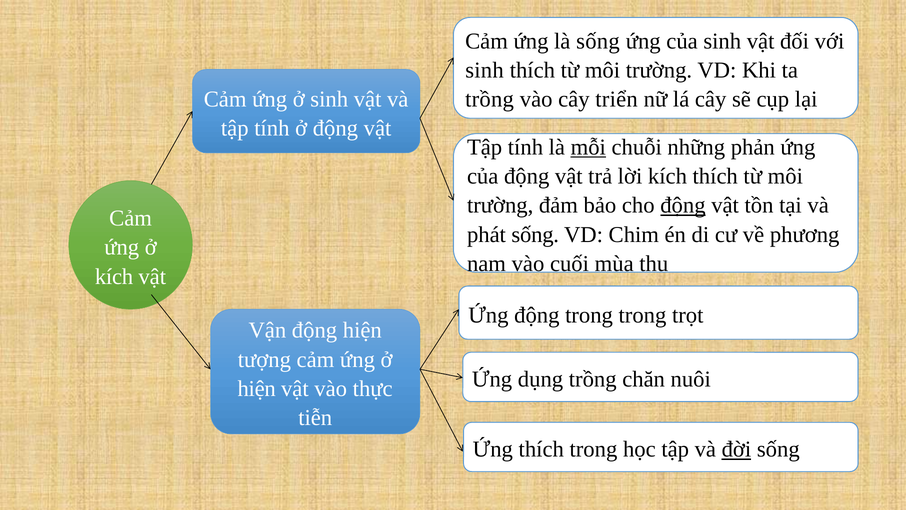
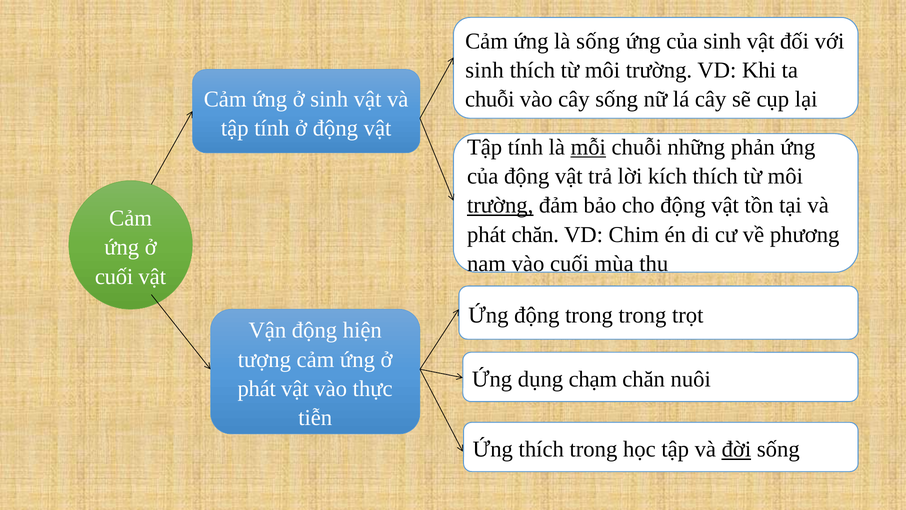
trồng: trồng -> chuỗi (490, 99)
cây triển: triển -> sống (617, 99)
trường underline: none -> present (500, 205)
động underline: present -> none (683, 205)
phát sống: sống -> chăn (535, 234)
kích: kích -> cuối (114, 276)
dụng trồng: trồng -> chạm (593, 379)
hiện: hiện -> phát (257, 388)
